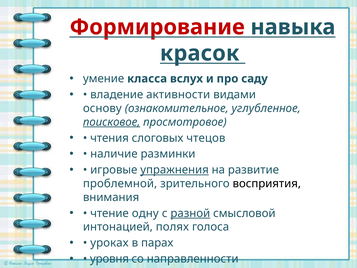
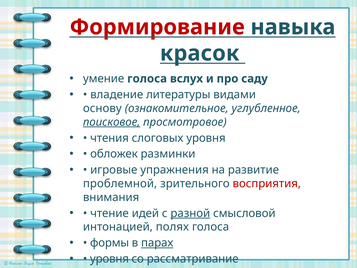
умение класса: класса -> голоса (147, 79)
активности: активности -> литературы (178, 95)
слоговых чтецов: чтецов -> уровня (206, 138)
наличие: наличие -> обложек (114, 154)
упражнения underline: present -> none (175, 170)
восприятия colour: black -> red (267, 183)
одну: одну -> идей (145, 213)
уроках: уроках -> формы (110, 243)
парах underline: none -> present (157, 243)
направленности: направленности -> рассматривание (193, 259)
